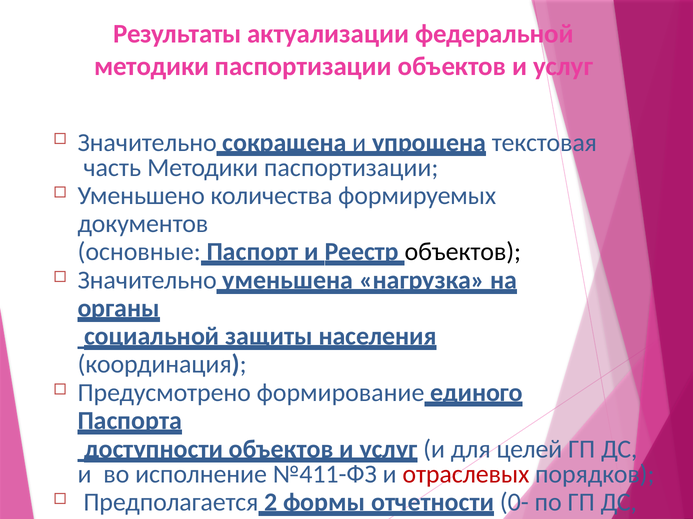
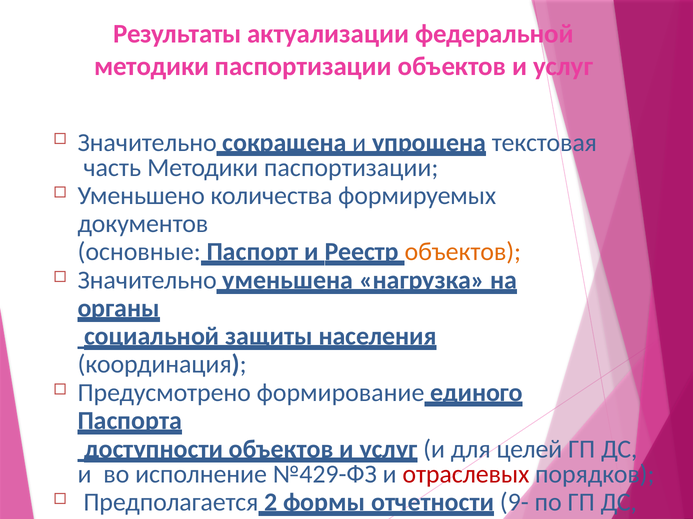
объектов colour: black -> orange (463, 252)
№411-ФЗ: №411-ФЗ -> №429-ФЗ (325, 475)
0-: 0- -> 9- (514, 503)
